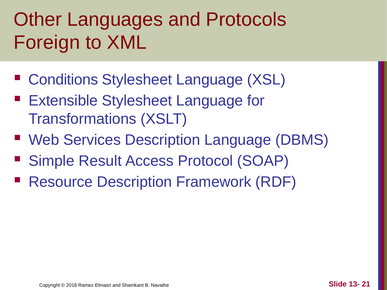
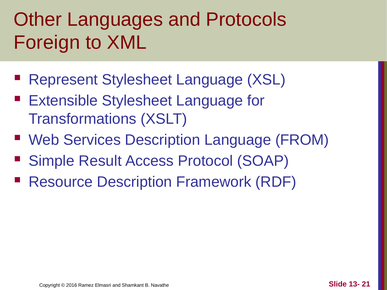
Conditions: Conditions -> Represent (63, 80)
DBMS: DBMS -> FROM (302, 140)
